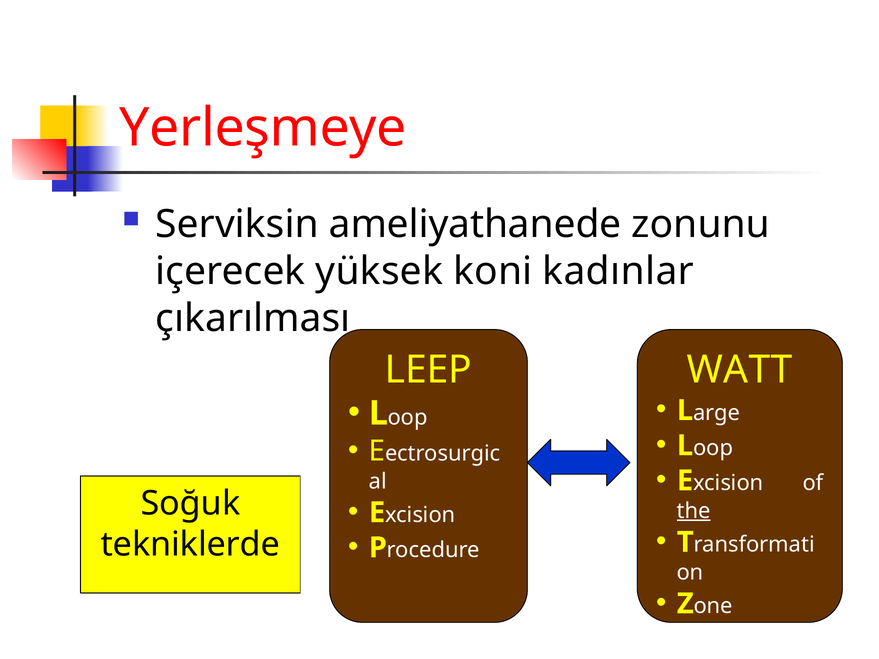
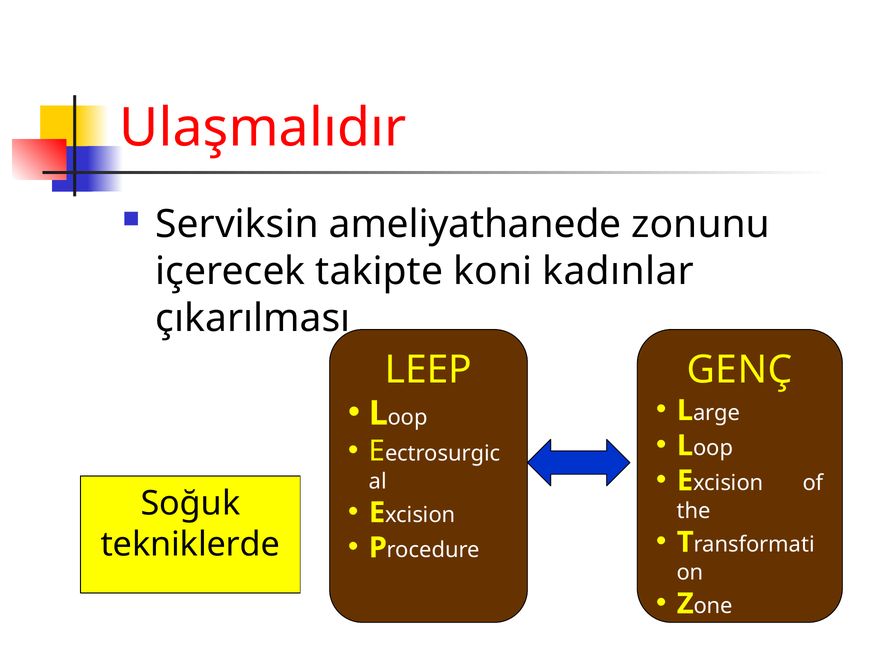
Yerleşmeye: Yerleşmeye -> Ulaşmalıdır (263, 128)
yüksek: yüksek -> takipte (379, 271)
WATT: WATT -> GENÇ (740, 370)
the underline: present -> none (694, 511)
